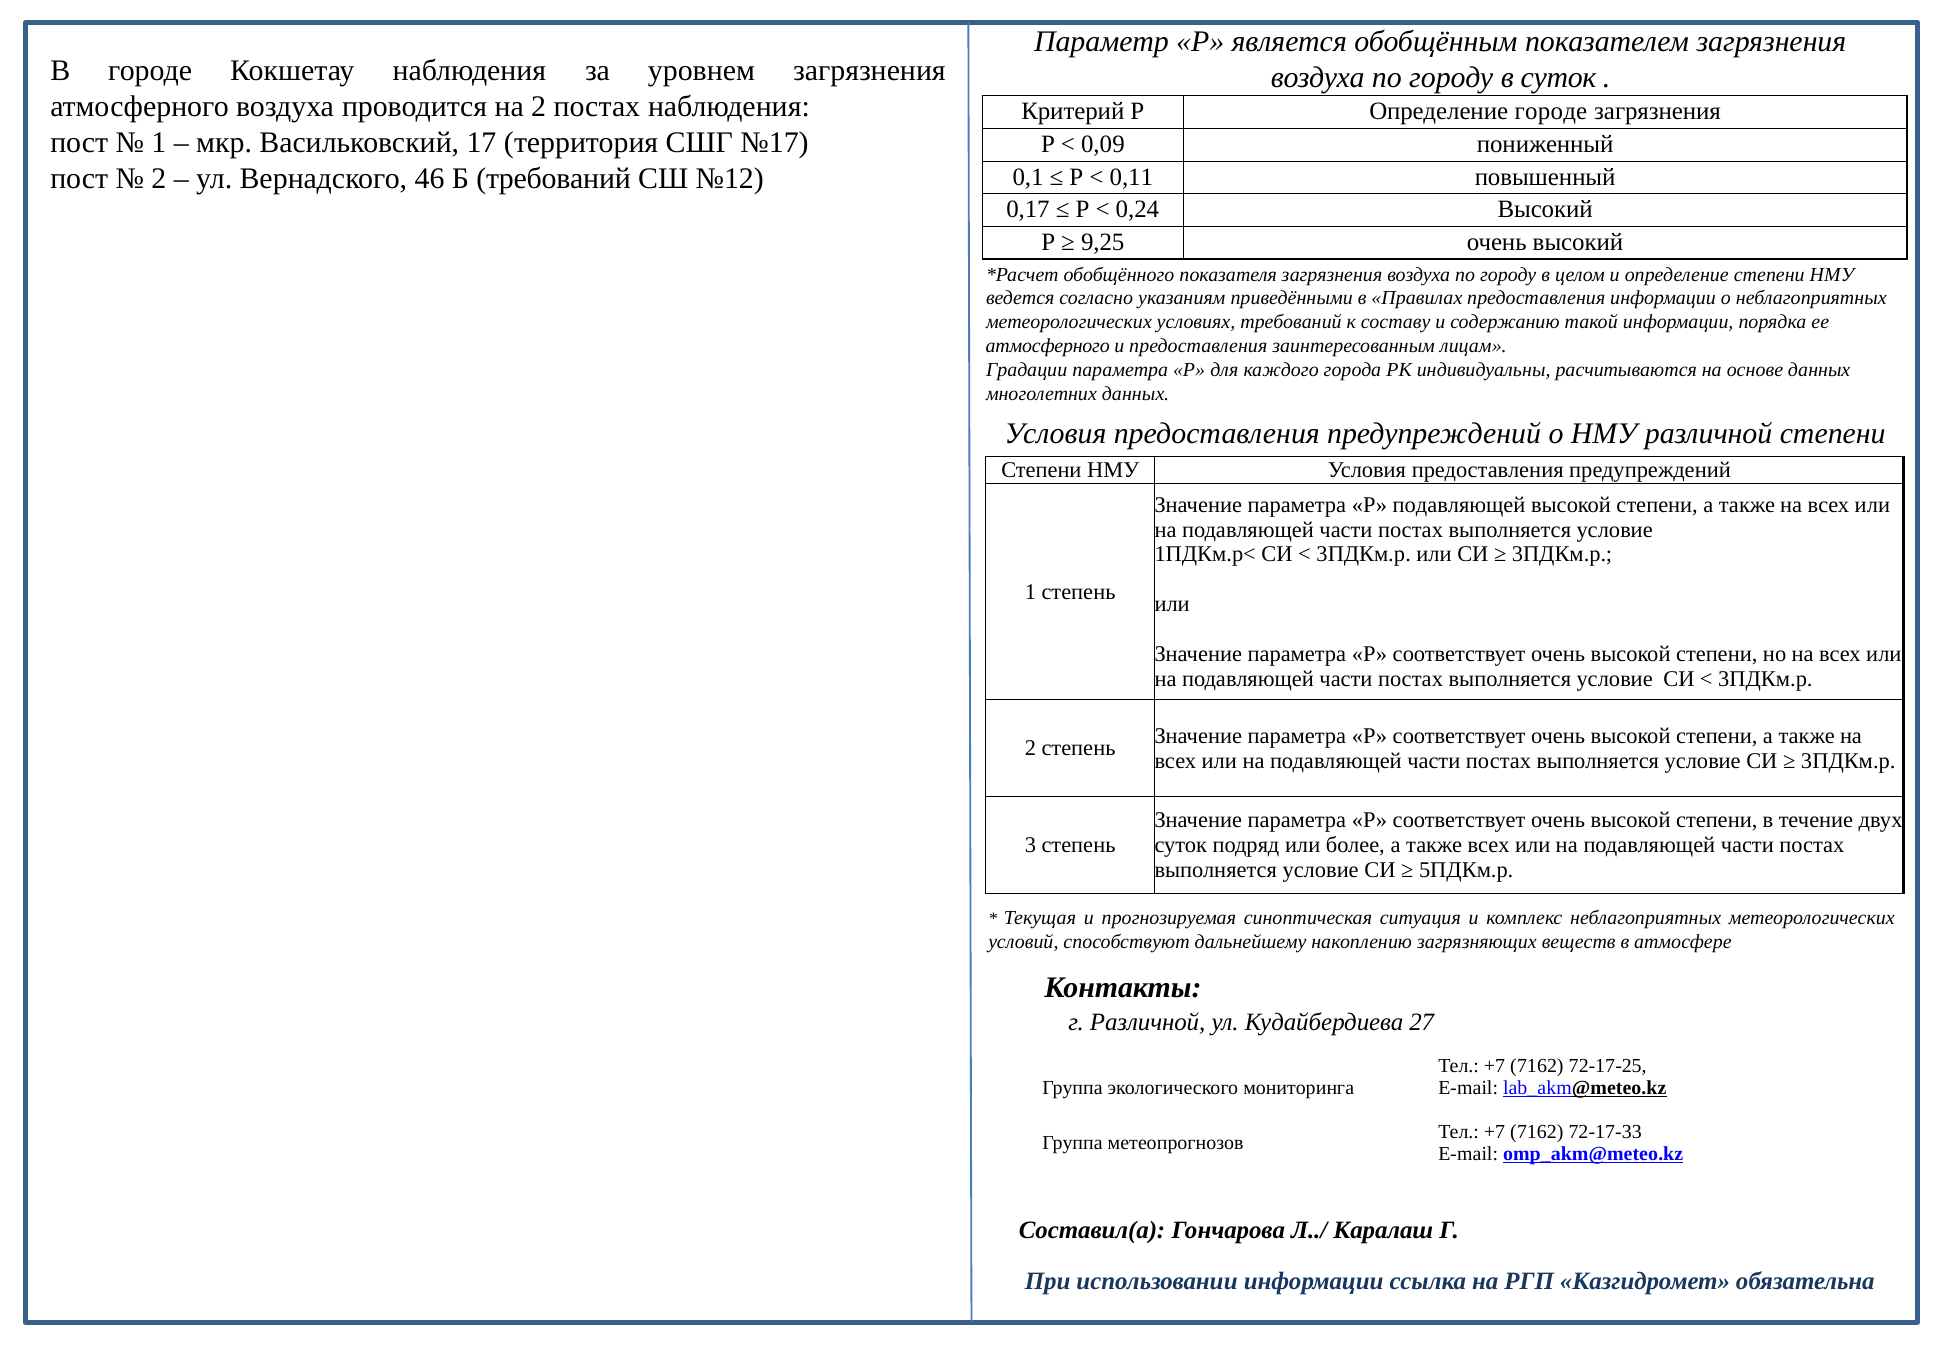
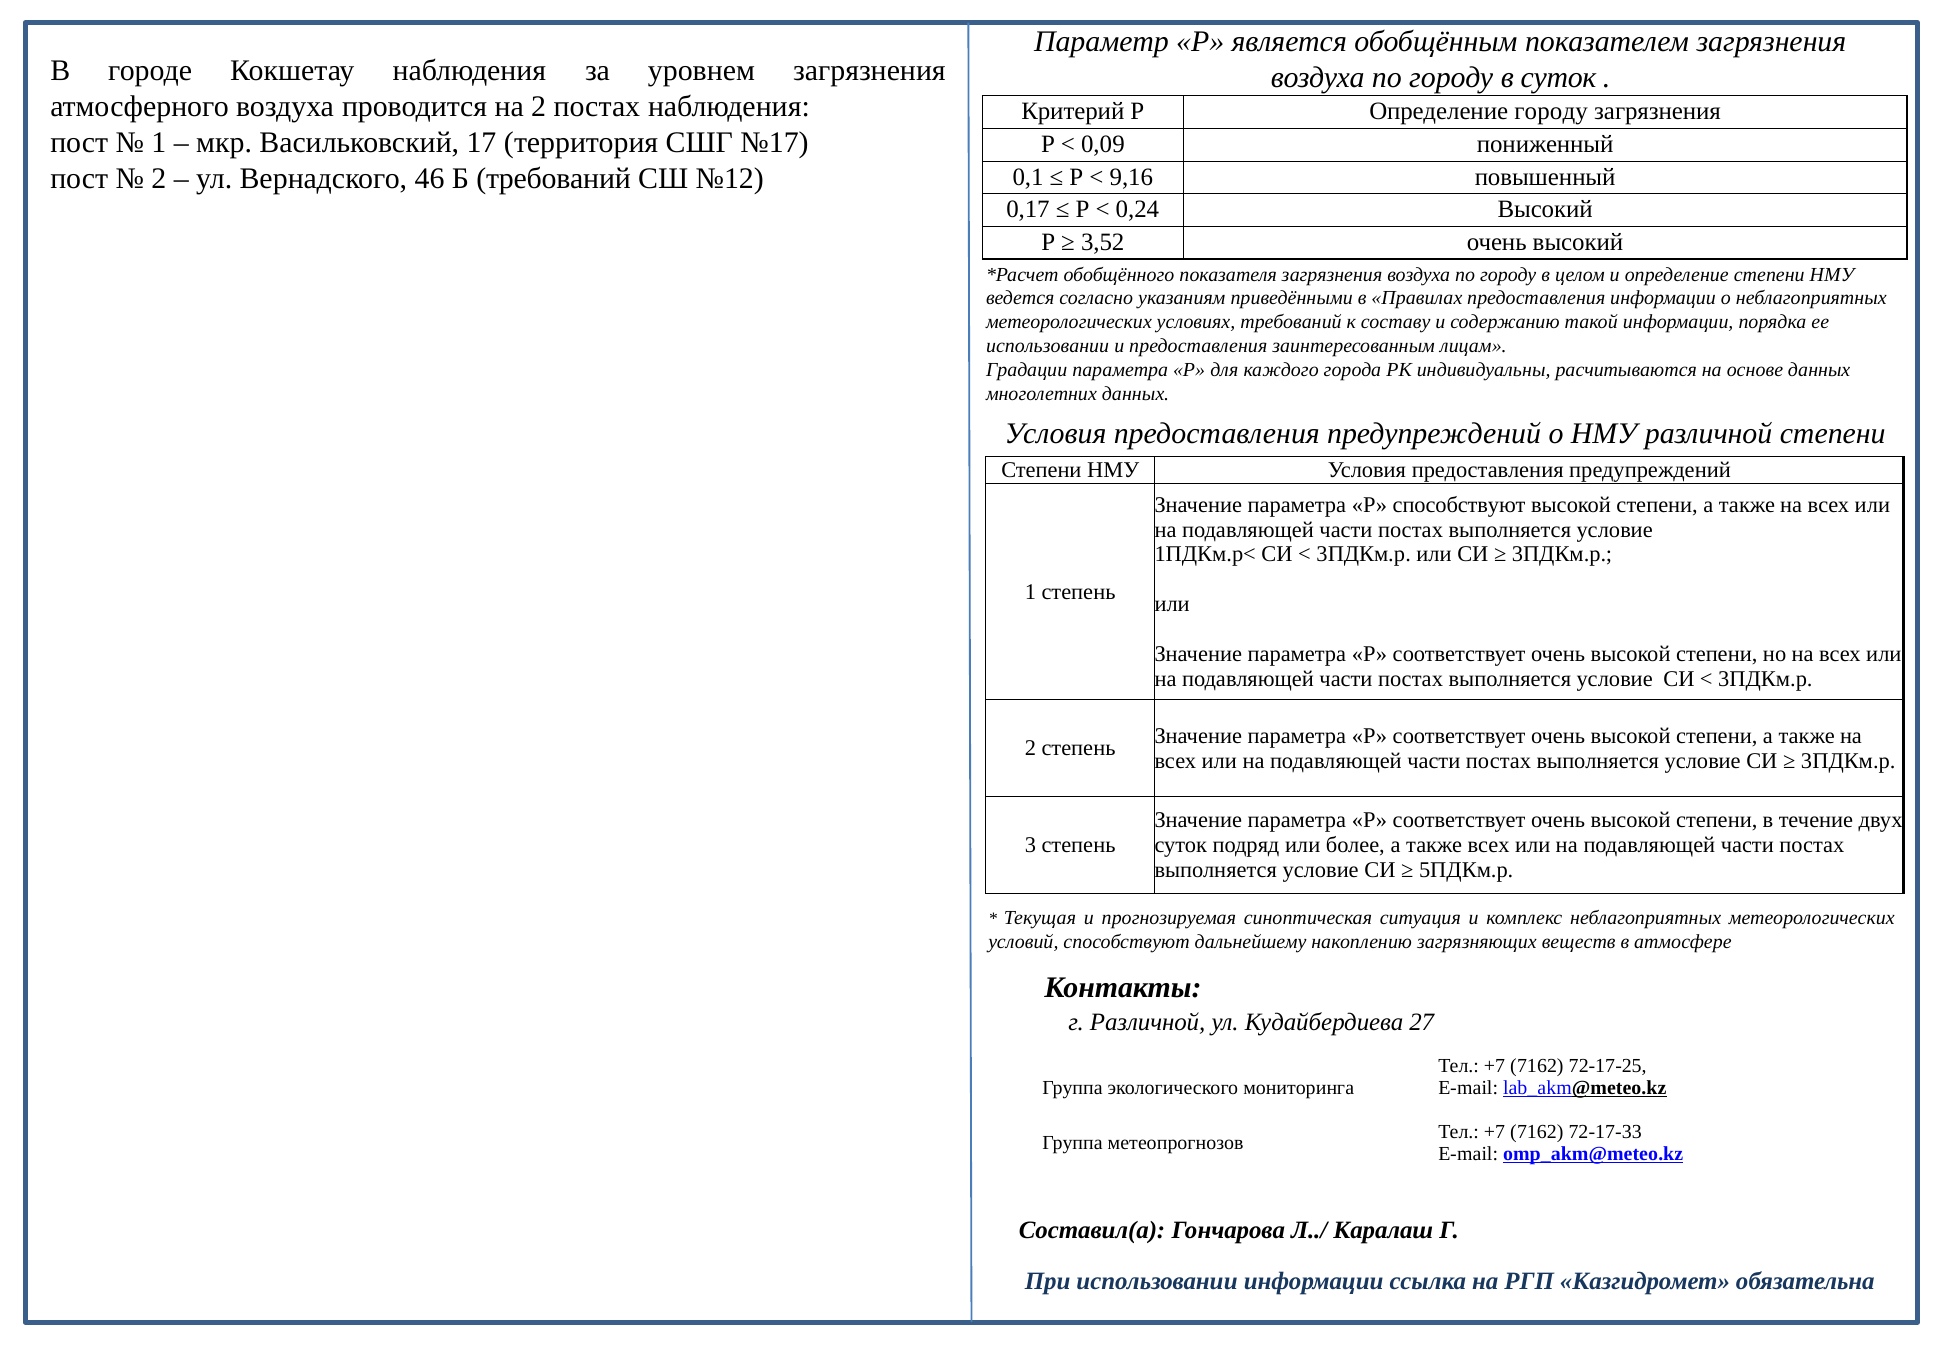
Определение городе: городе -> городу (1551, 112)
0,11: 0,11 -> 9,16 (1131, 177)
9,25: 9,25 -> 3,52 (1103, 242)
атмосферного: атмосферного -> использовании (1048, 346)
Р подавляющей: подавляющей -> способствуют (1459, 505)
